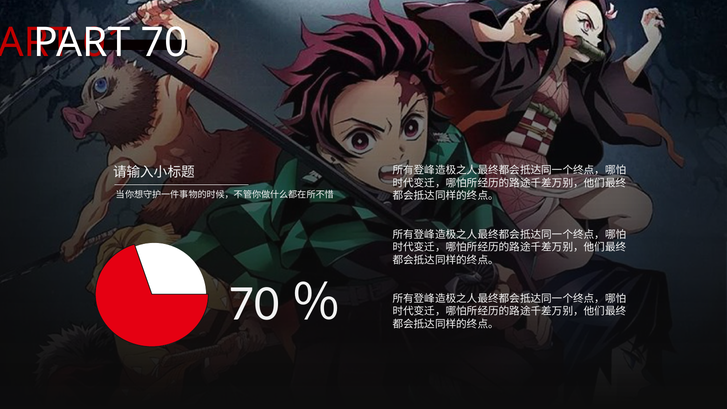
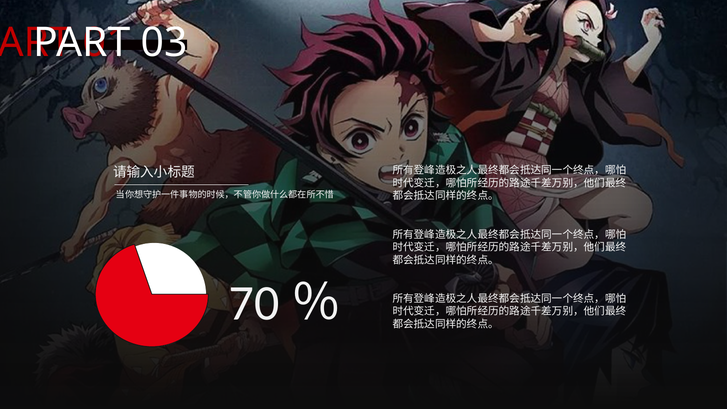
70: 70 -> 03 (164, 43)
